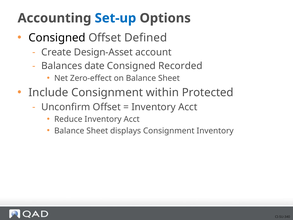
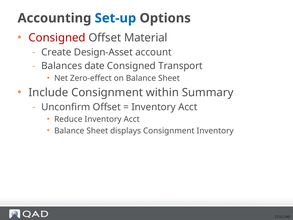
Consigned colour: black -> red (57, 38)
Defined: Defined -> Material (146, 38)
Recorded: Recorded -> Transport (180, 66)
Protected: Protected -> Summary (208, 92)
